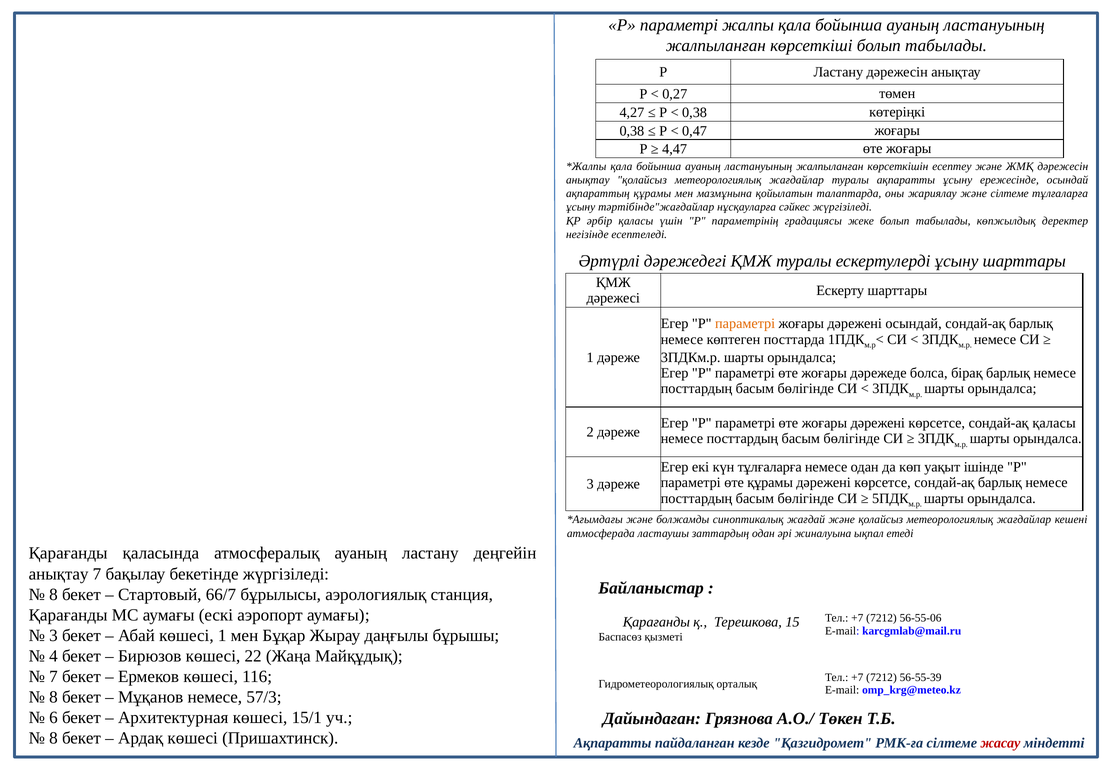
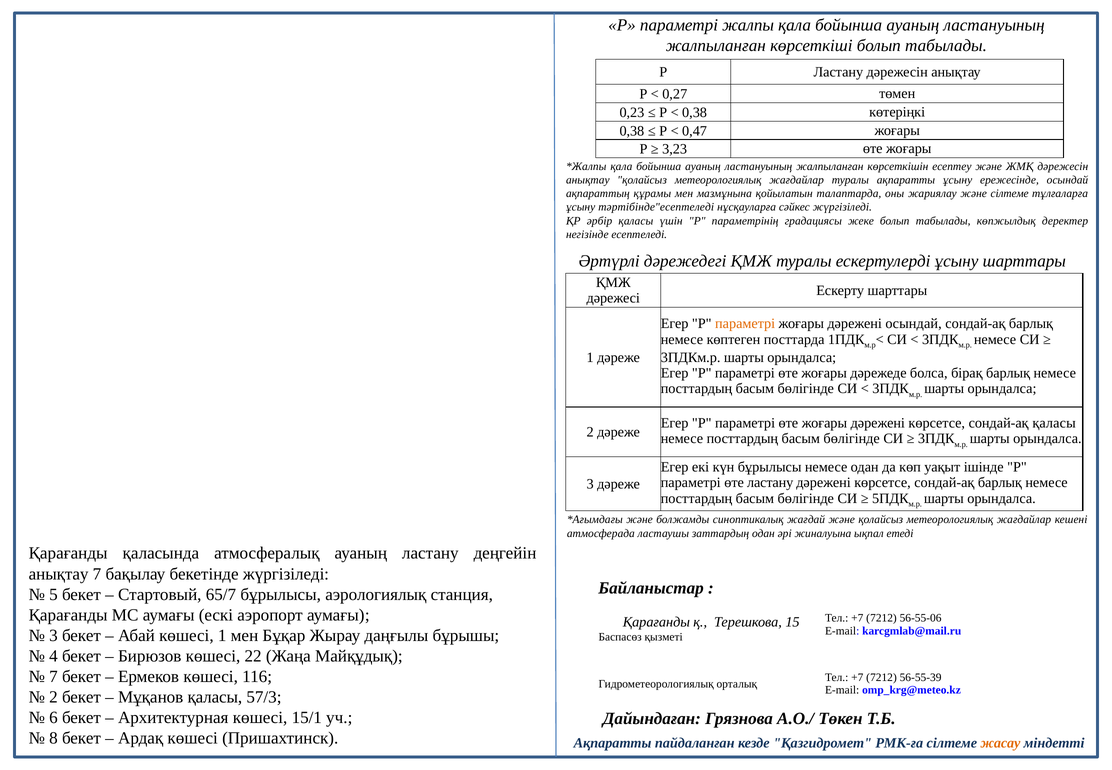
4,27: 4,27 -> 0,23 (632, 113)
4,47: 4,47 -> 3,23 (675, 149)
тәртібінде"жағдайлар: тәртібінде"жағдайлар -> тәртібінде"есептеледі (656, 207)
күн тұлғаларға: тұлғаларға -> бұрылысы (770, 467)
өте құрамы: құрамы -> ластану (770, 483)
8: 8 -> 5 (53, 594)
66/7: 66/7 -> 65/7 (221, 594)
8: 8 -> 2 (53, 697)
Мұқанов немесе: немесе -> қаласы (215, 697)
жасау colour: red -> orange (1000, 743)
